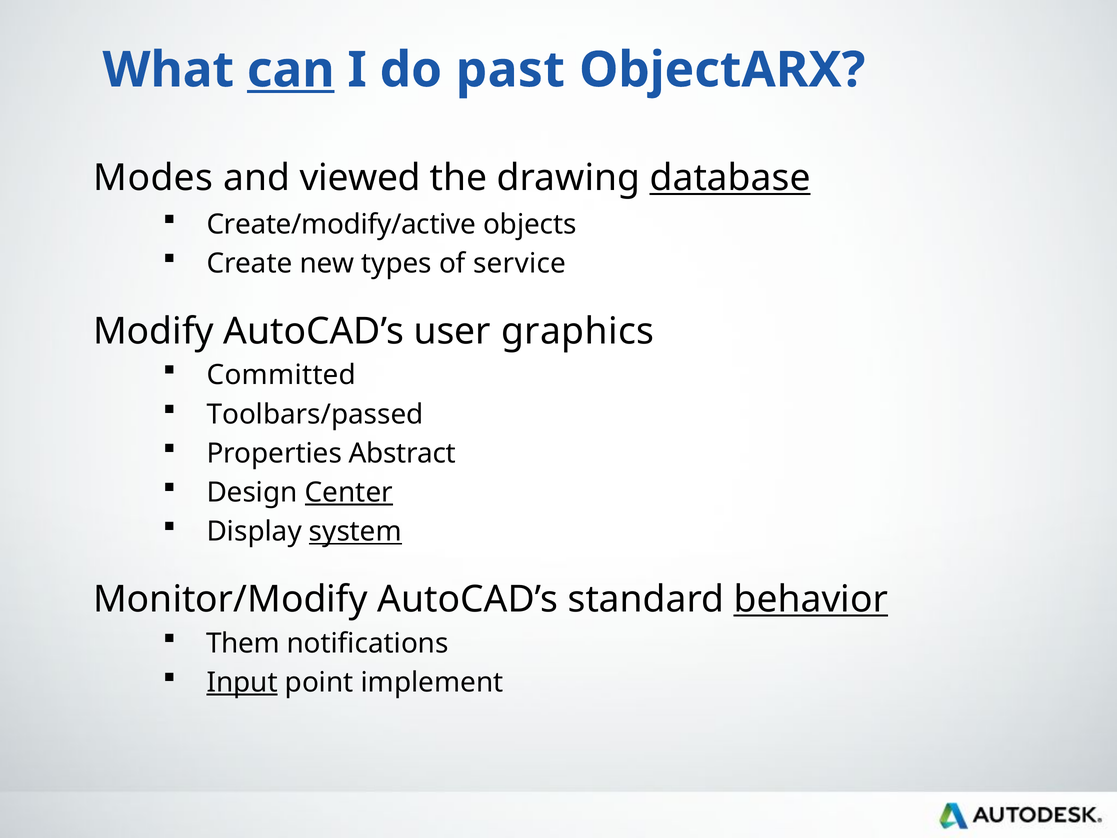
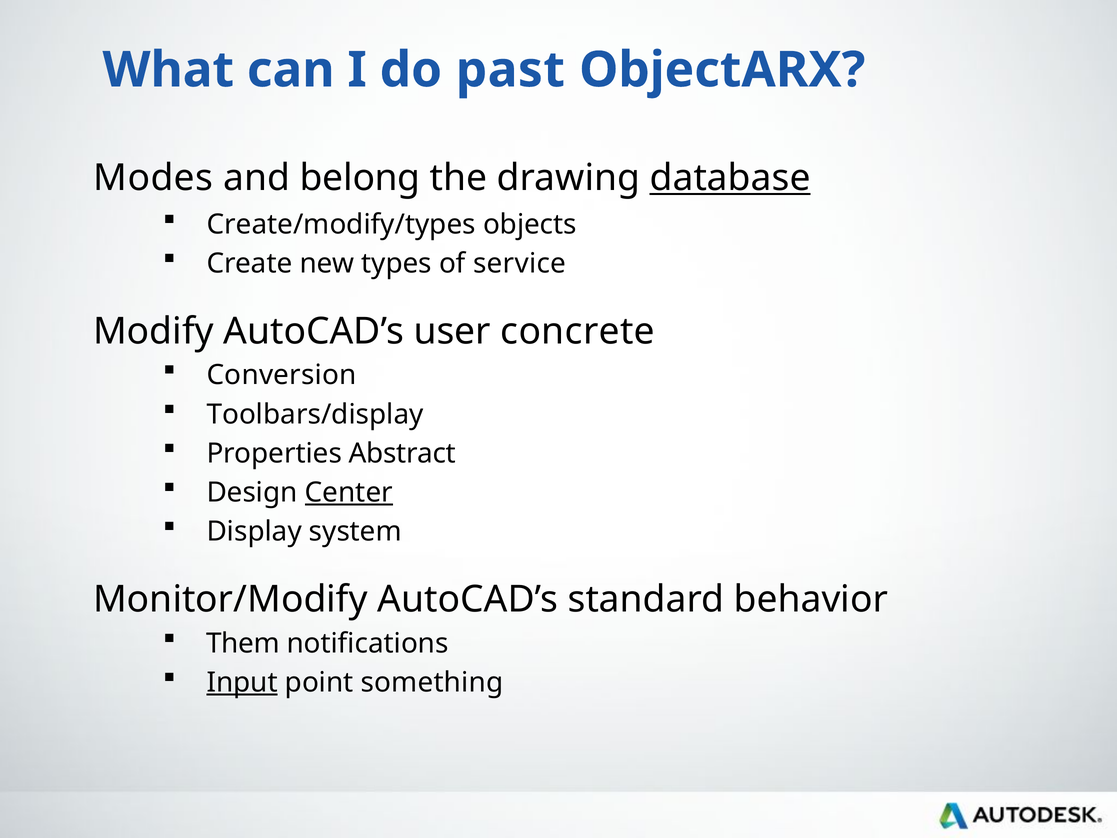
can underline: present -> none (291, 70)
viewed: viewed -> belong (360, 178)
Create/modify/active: Create/modify/active -> Create/modify/types (341, 224)
graphics: graphics -> concrete (578, 331)
Committed: Committed -> Conversion (282, 375)
Toolbars/passed: Toolbars/passed -> Toolbars/display (315, 414)
system underline: present -> none (355, 532)
behavior underline: present -> none (811, 599)
implement: implement -> something (432, 682)
